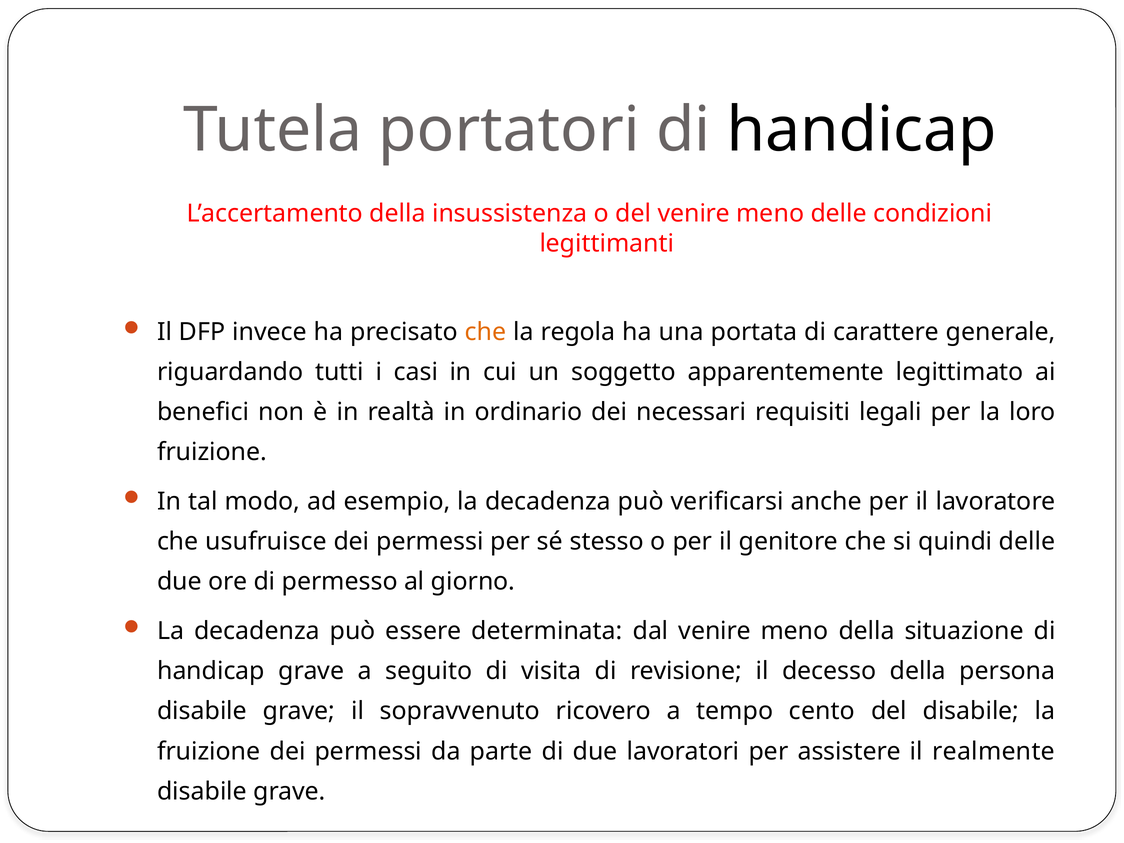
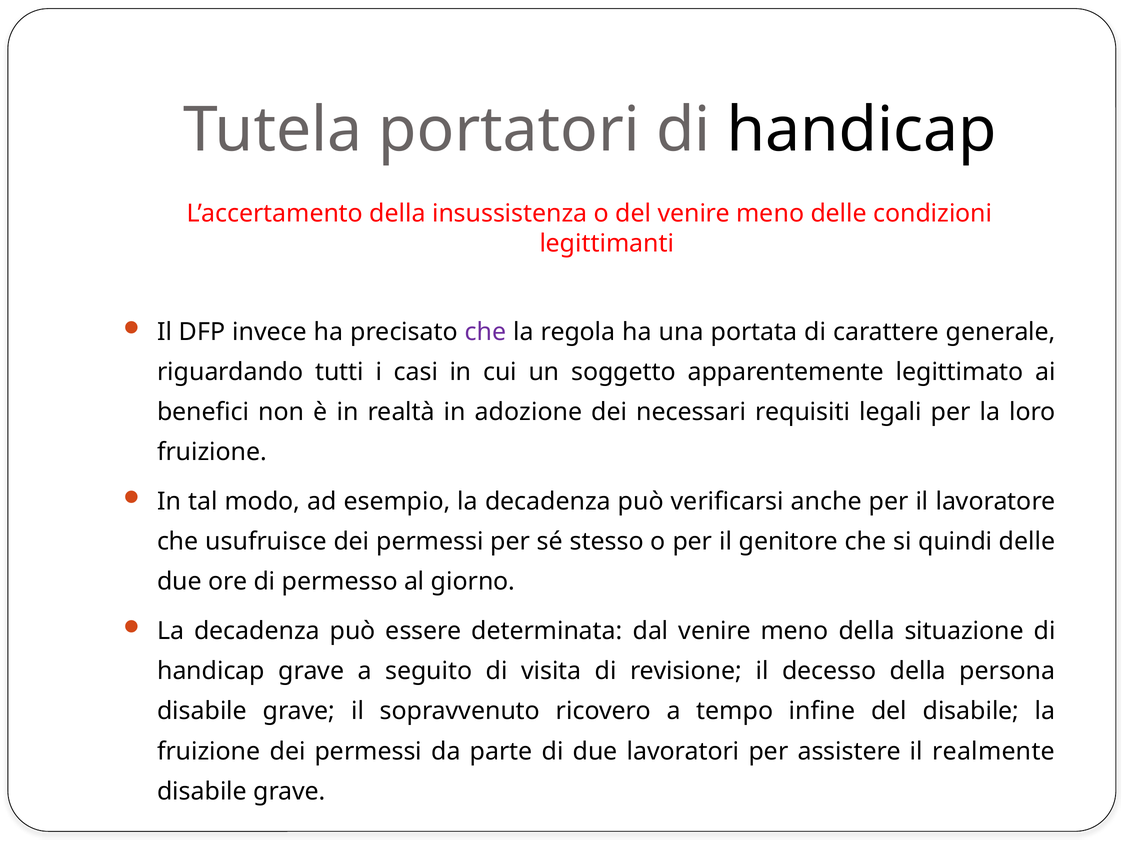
che colour: orange -> purple (485, 332)
ordinario: ordinario -> adozione (529, 412)
cento: cento -> infine (822, 711)
